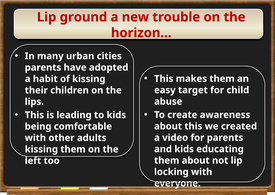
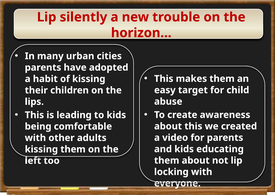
ground: ground -> silently (83, 17)
